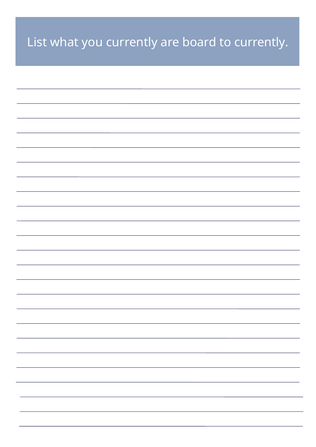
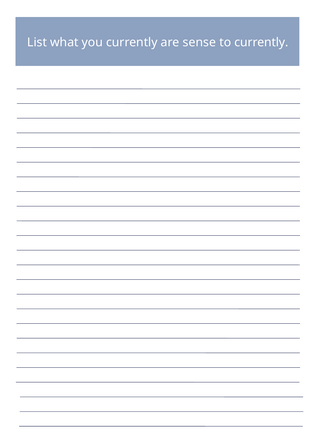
board: board -> sense (199, 42)
